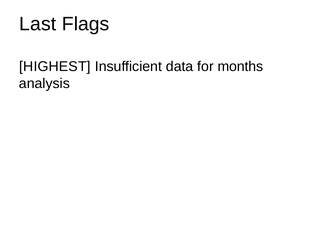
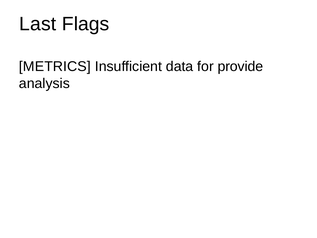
HIGHEST: HIGHEST -> METRICS (55, 66)
months: months -> provide (240, 66)
